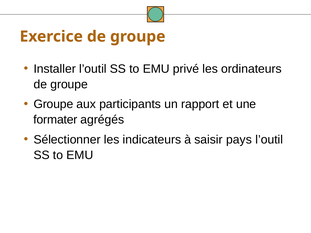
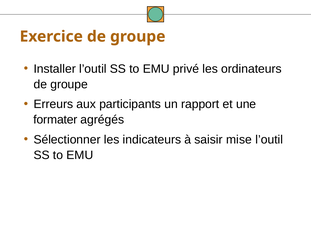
Groupe: Groupe -> Erreurs (53, 104)
pays: pays -> mise (239, 140)
